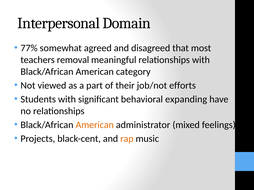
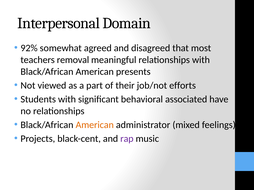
77%: 77% -> 92% (29, 48)
category: category -> presents (133, 72)
expanding: expanding -> associated (186, 100)
rap colour: orange -> purple (127, 139)
